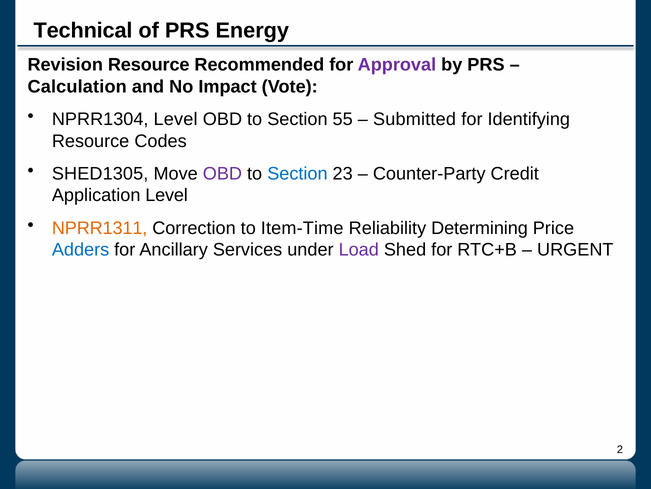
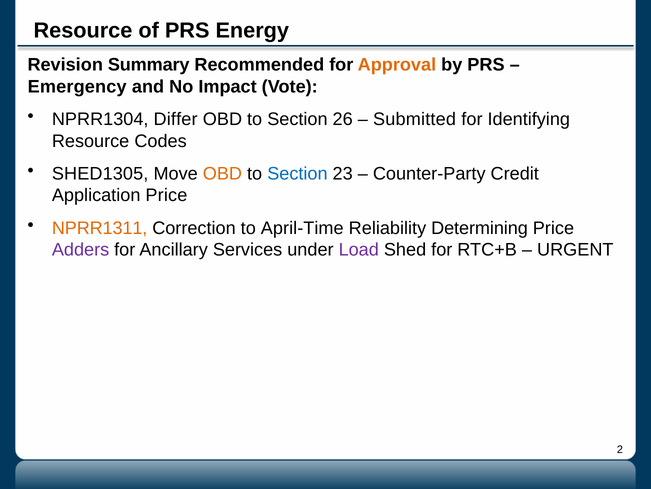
Technical: Technical -> Resource (83, 31)
Revision Resource: Resource -> Summary (149, 65)
Approval colour: purple -> orange (397, 65)
Calculation: Calculation -> Emergency (77, 87)
NPRR1304 Level: Level -> Differ (176, 119)
55: 55 -> 26 (343, 119)
OBD colour: purple -> orange (222, 173)
Application Level: Level -> Price (166, 195)
Item-Time: Item-Time -> April-Time (302, 228)
Adders colour: blue -> purple (81, 249)
